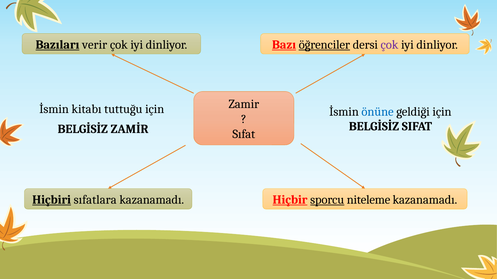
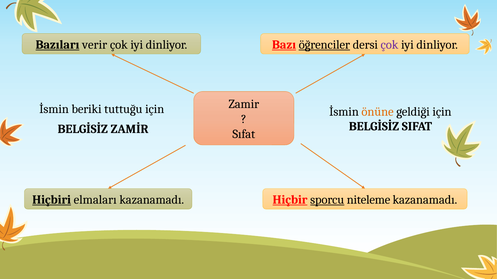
kitabı: kitabı -> beriki (87, 109)
önüne colour: blue -> orange (378, 112)
sıfatlara: sıfatlara -> elmaları (95, 200)
